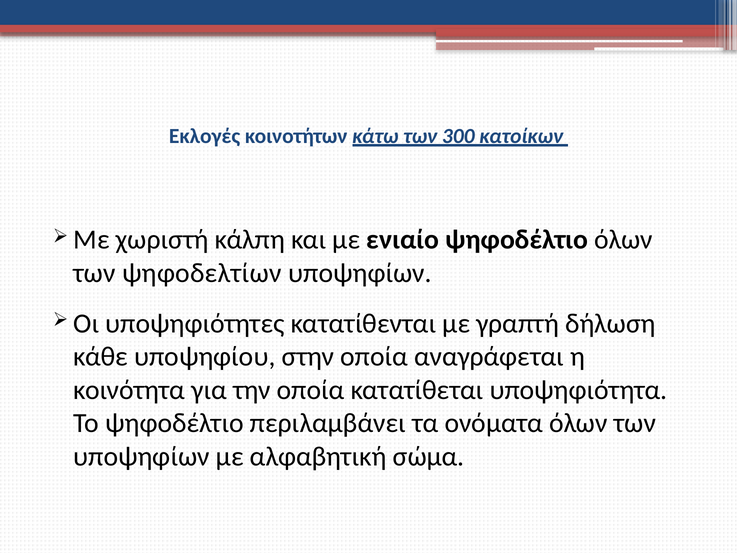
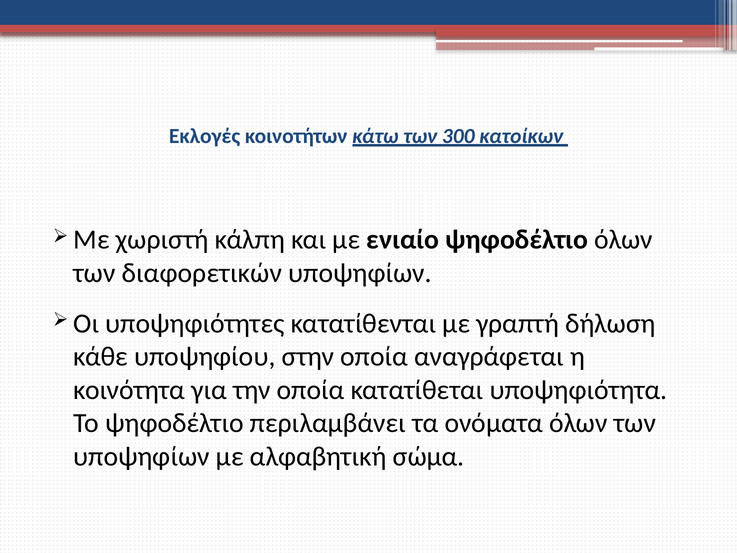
ψηφοδελτίων: ψηφοδελτίων -> διαφορετικών (202, 273)
